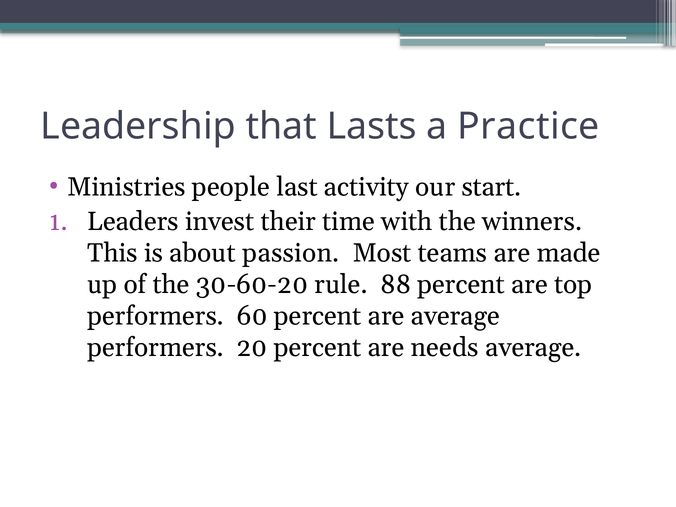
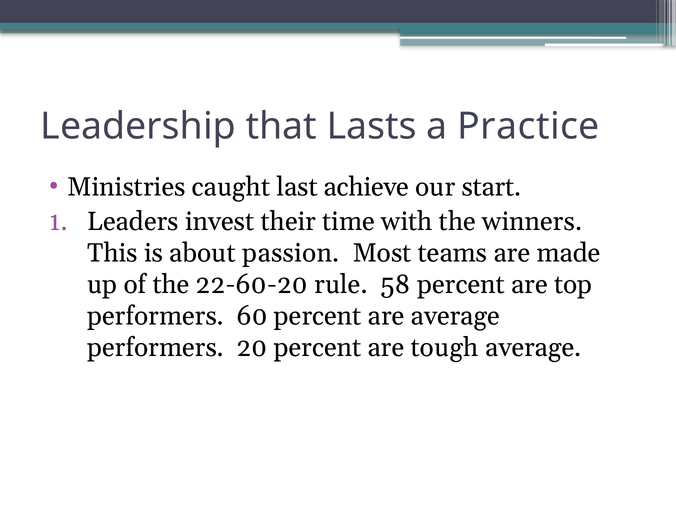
people: people -> caught (231, 187)
activity: activity -> achieve (367, 187)
30-60-20: 30-60-20 -> 22-60-20 (252, 284)
88: 88 -> 58 (395, 284)
needs: needs -> tough (445, 347)
